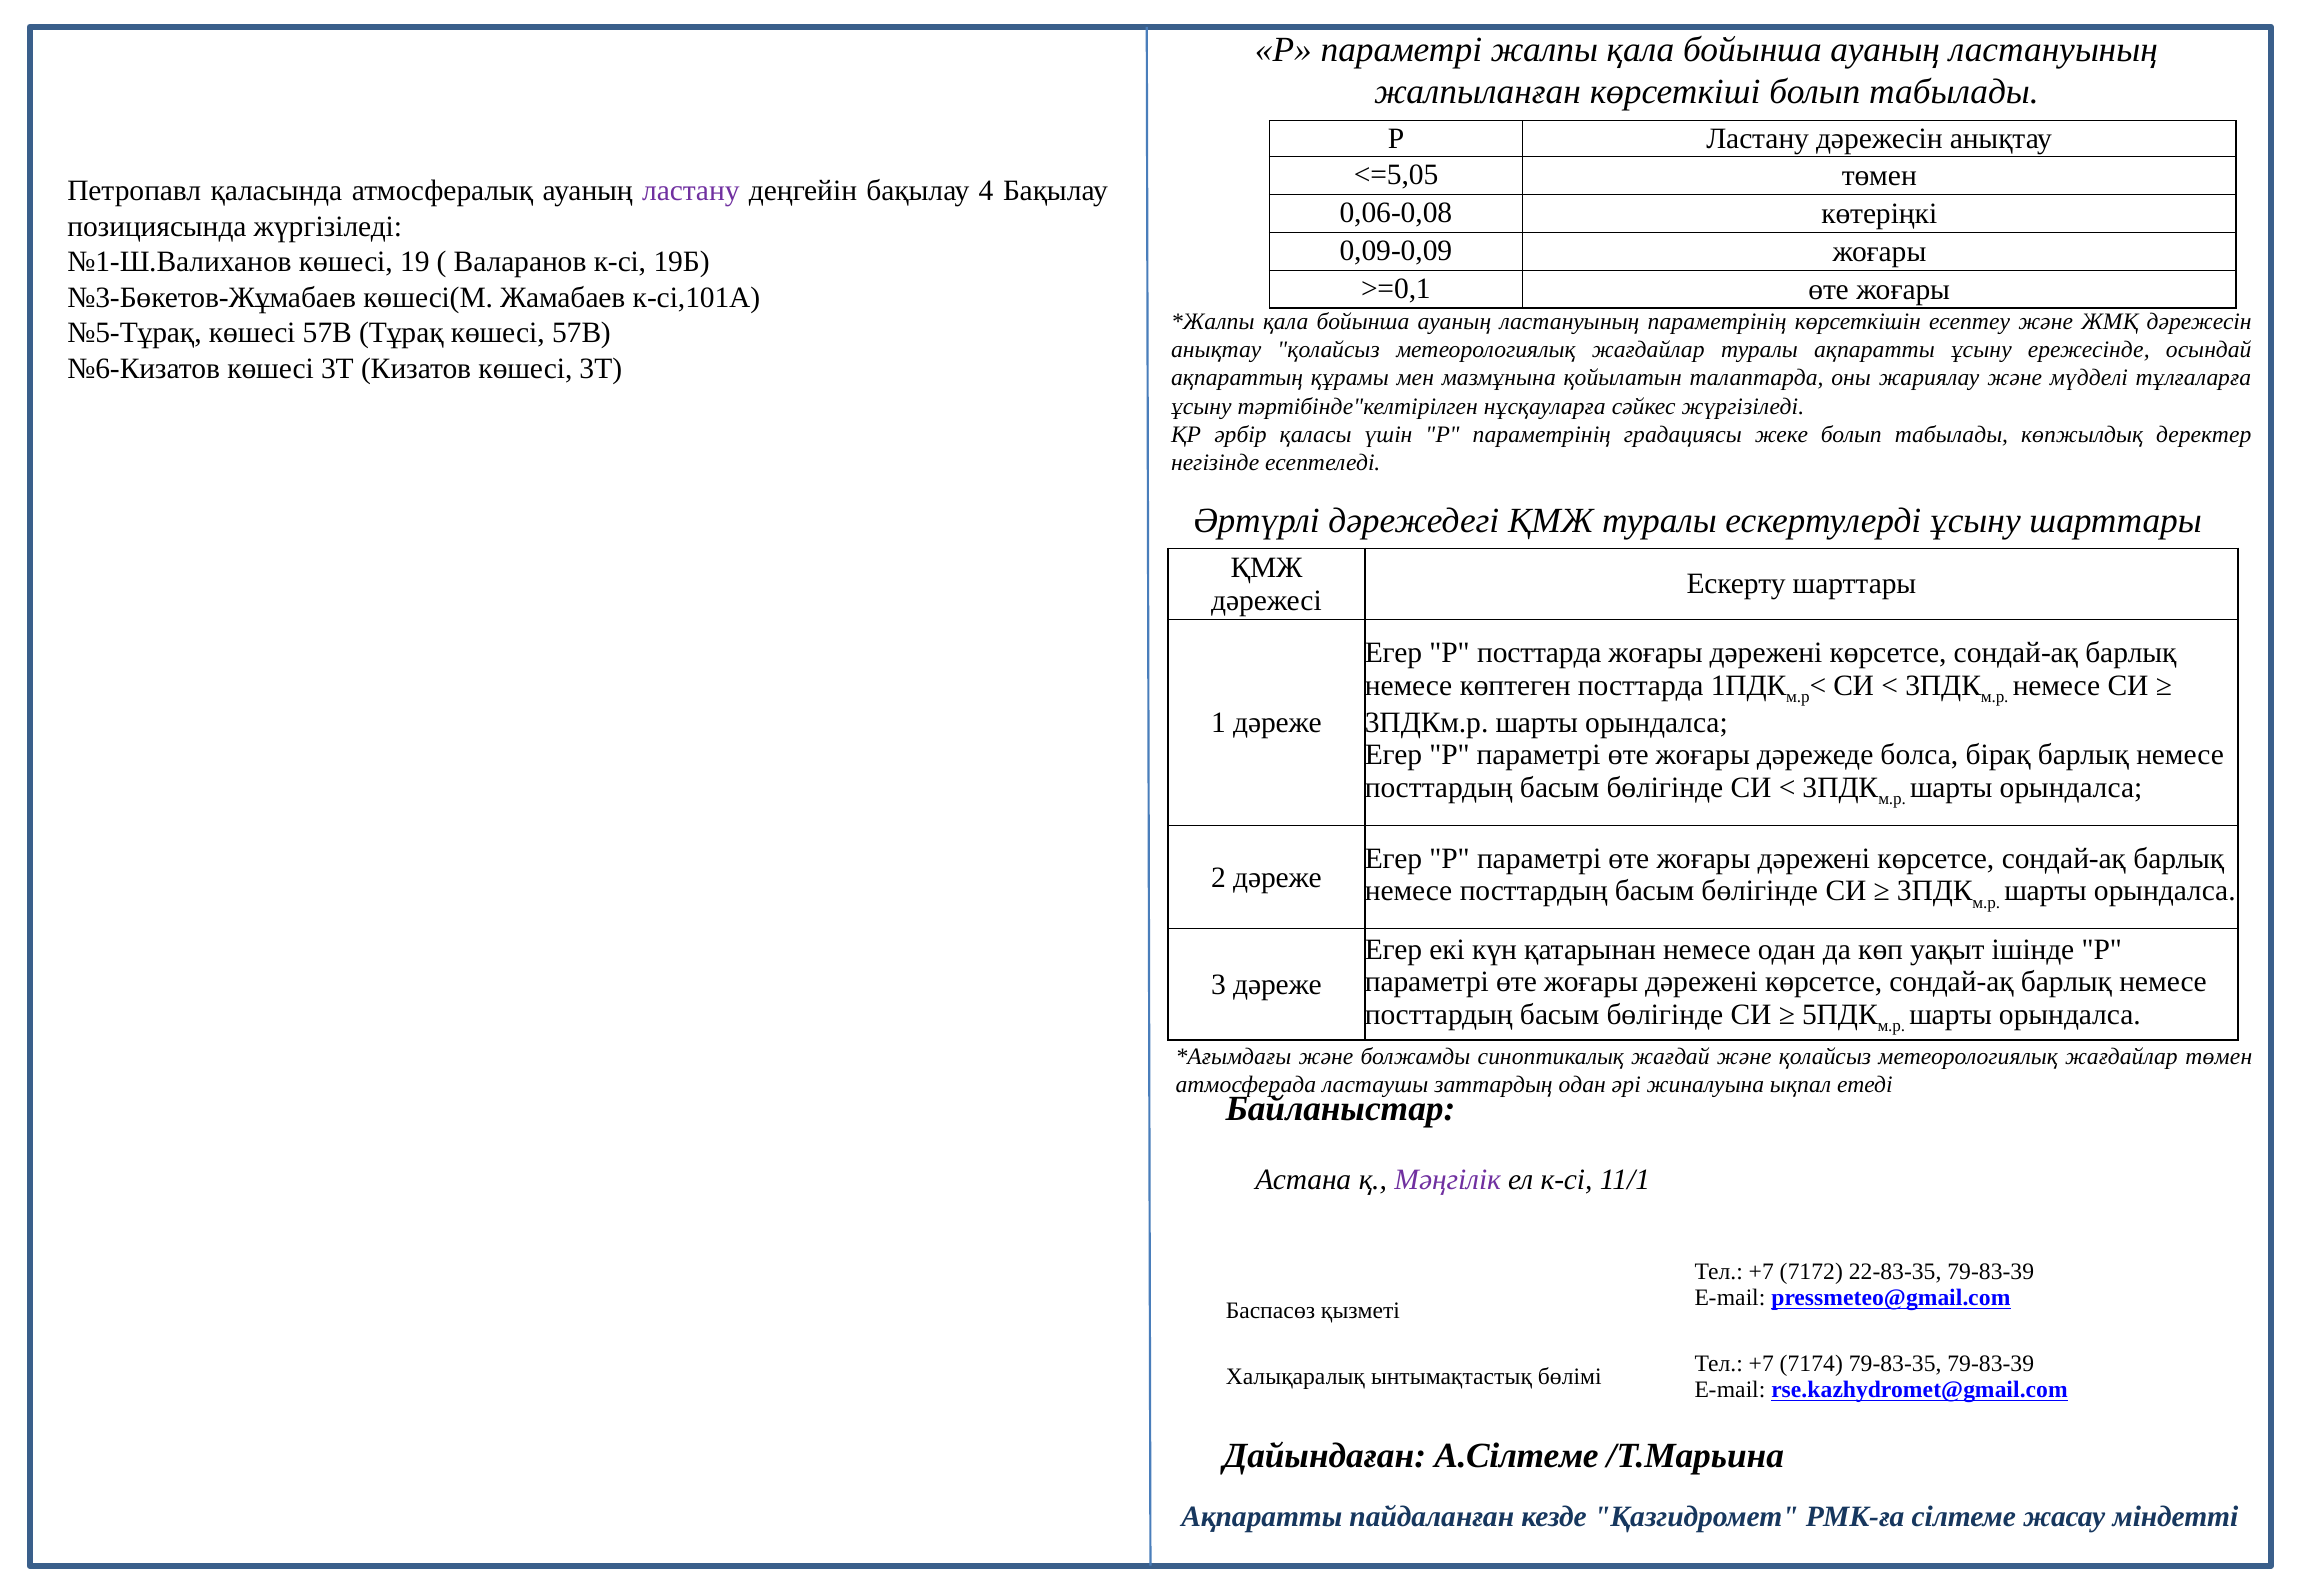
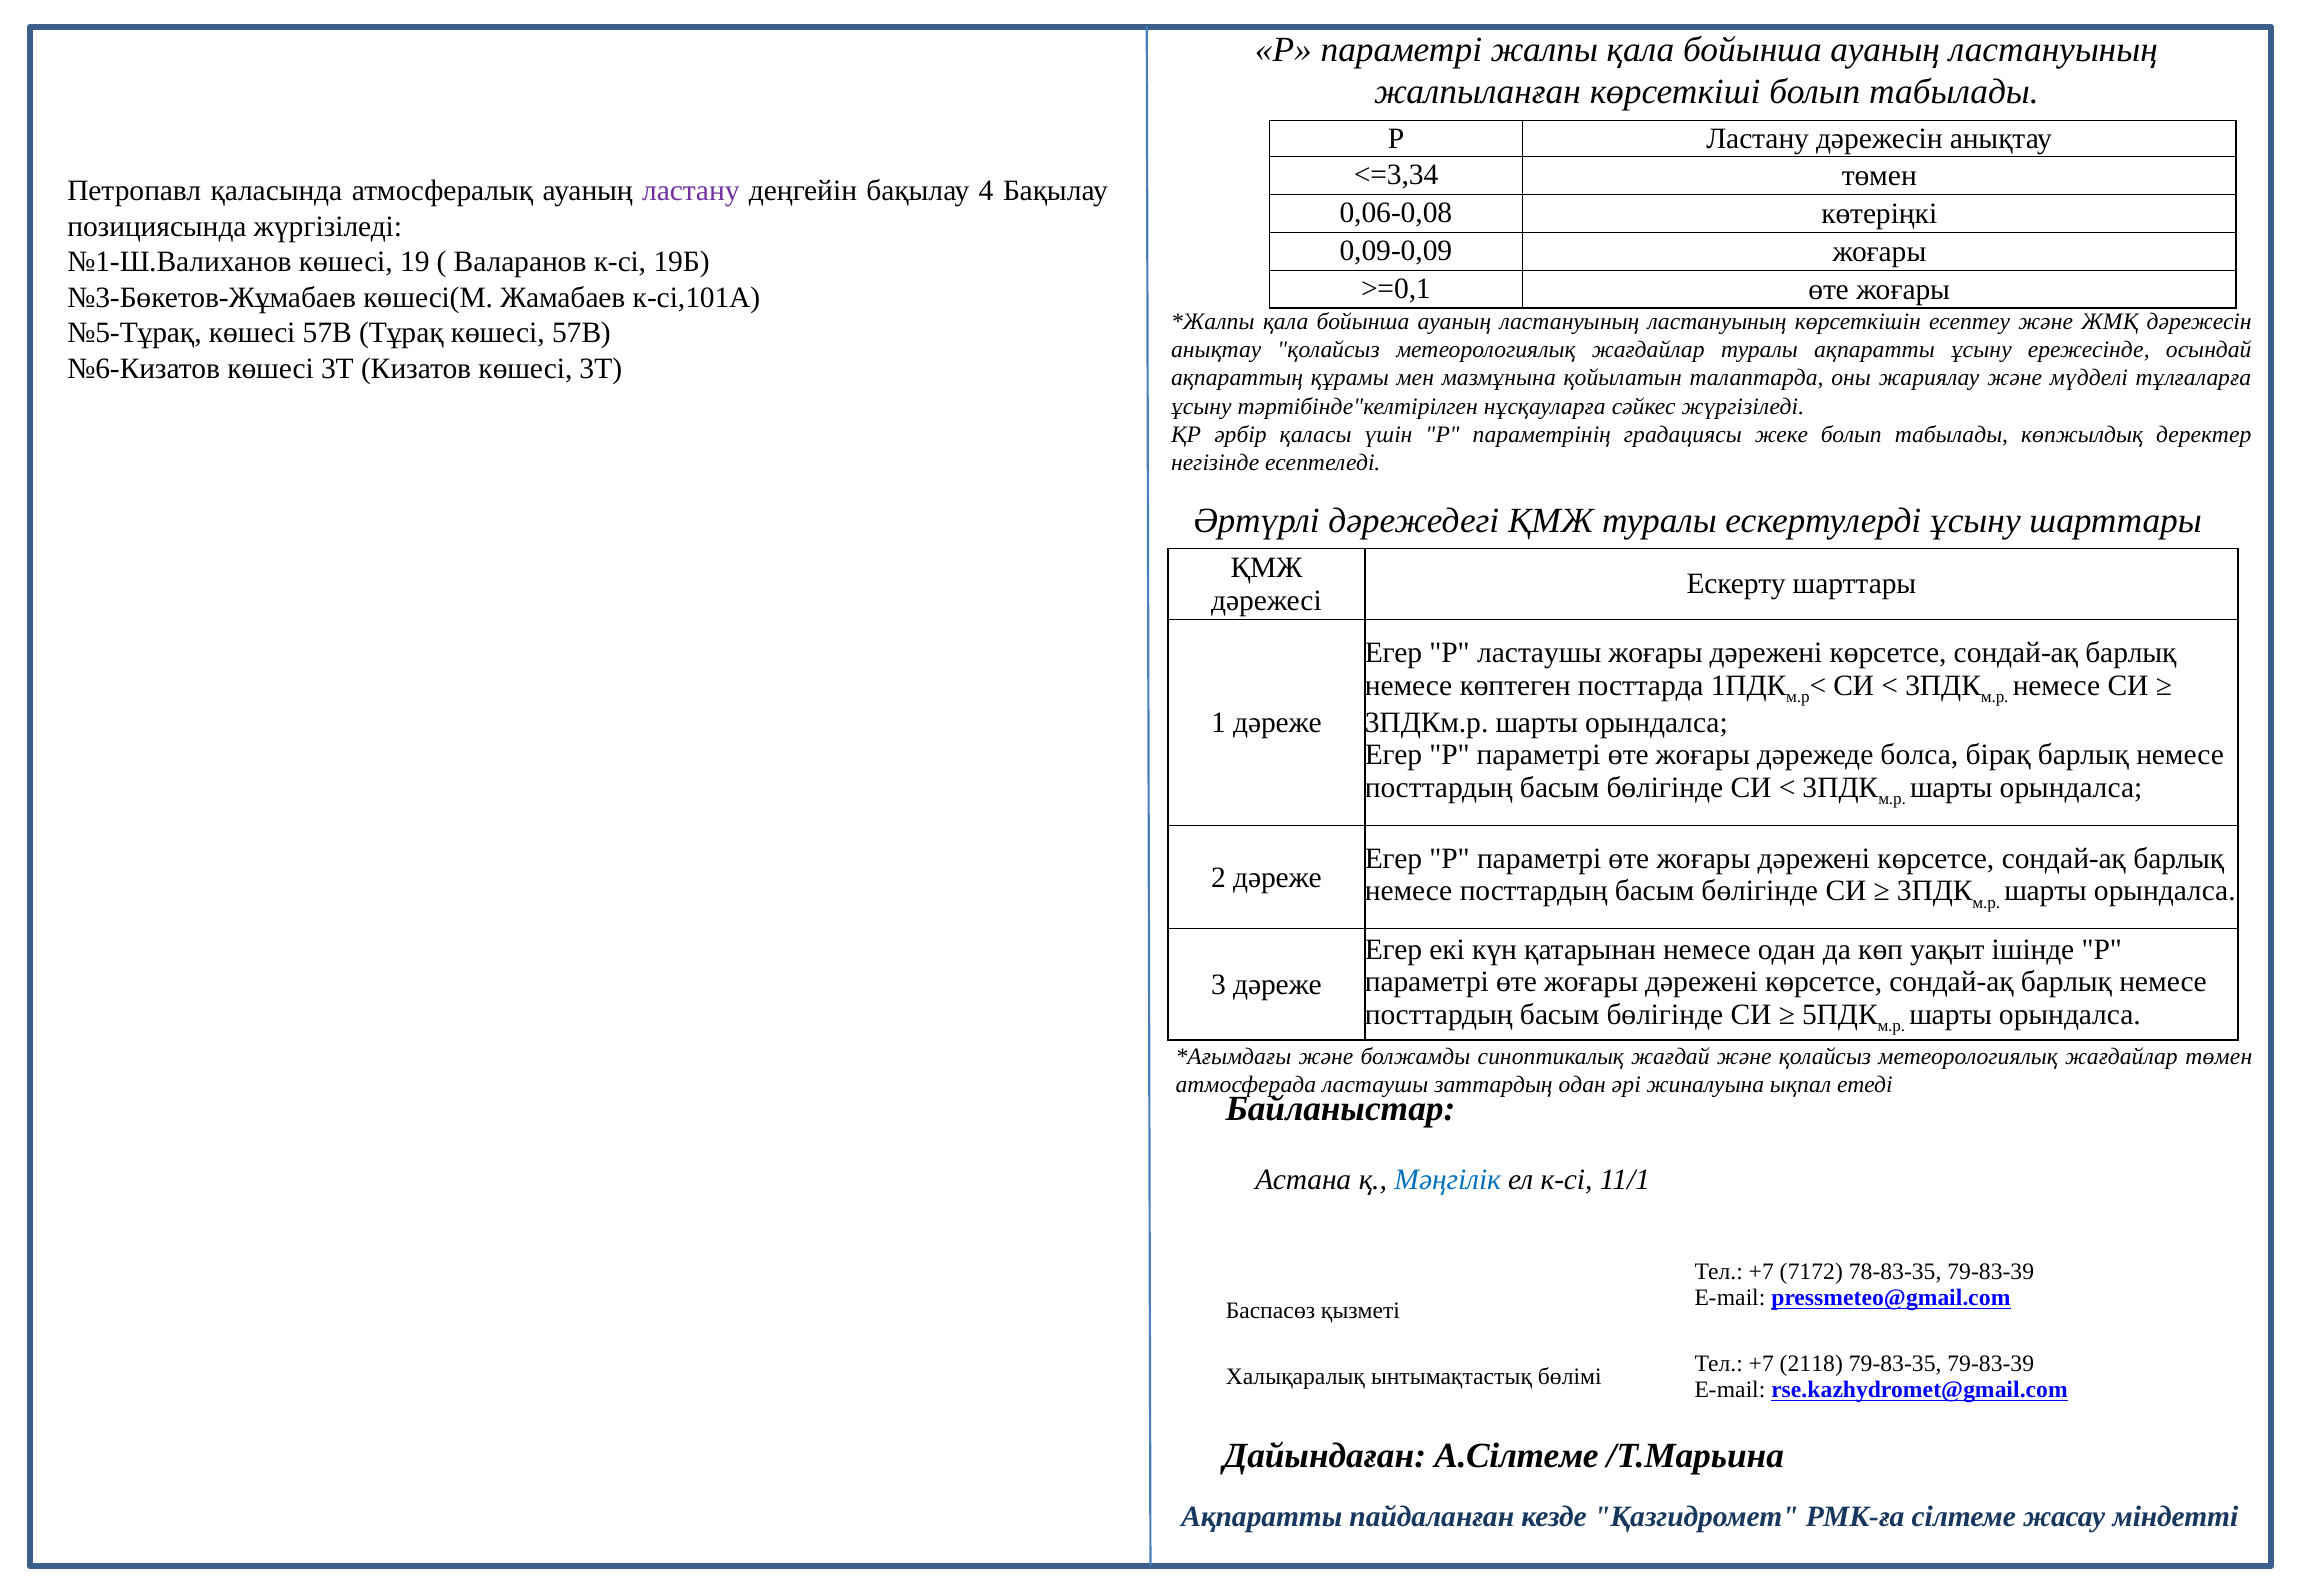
<=5,05: <=5,05 -> <=3,34 (1396, 175)
ластануының параметрінің: параметрінің -> ластануының (1717, 321)
Р посттарда: посттарда -> ластаушы (1539, 653)
Мәңгілік colour: purple -> blue (1448, 1180)
22-83-35: 22-83-35 -> 78-83-35 (1895, 1272)
7174: 7174 -> 2118 (1811, 1364)
